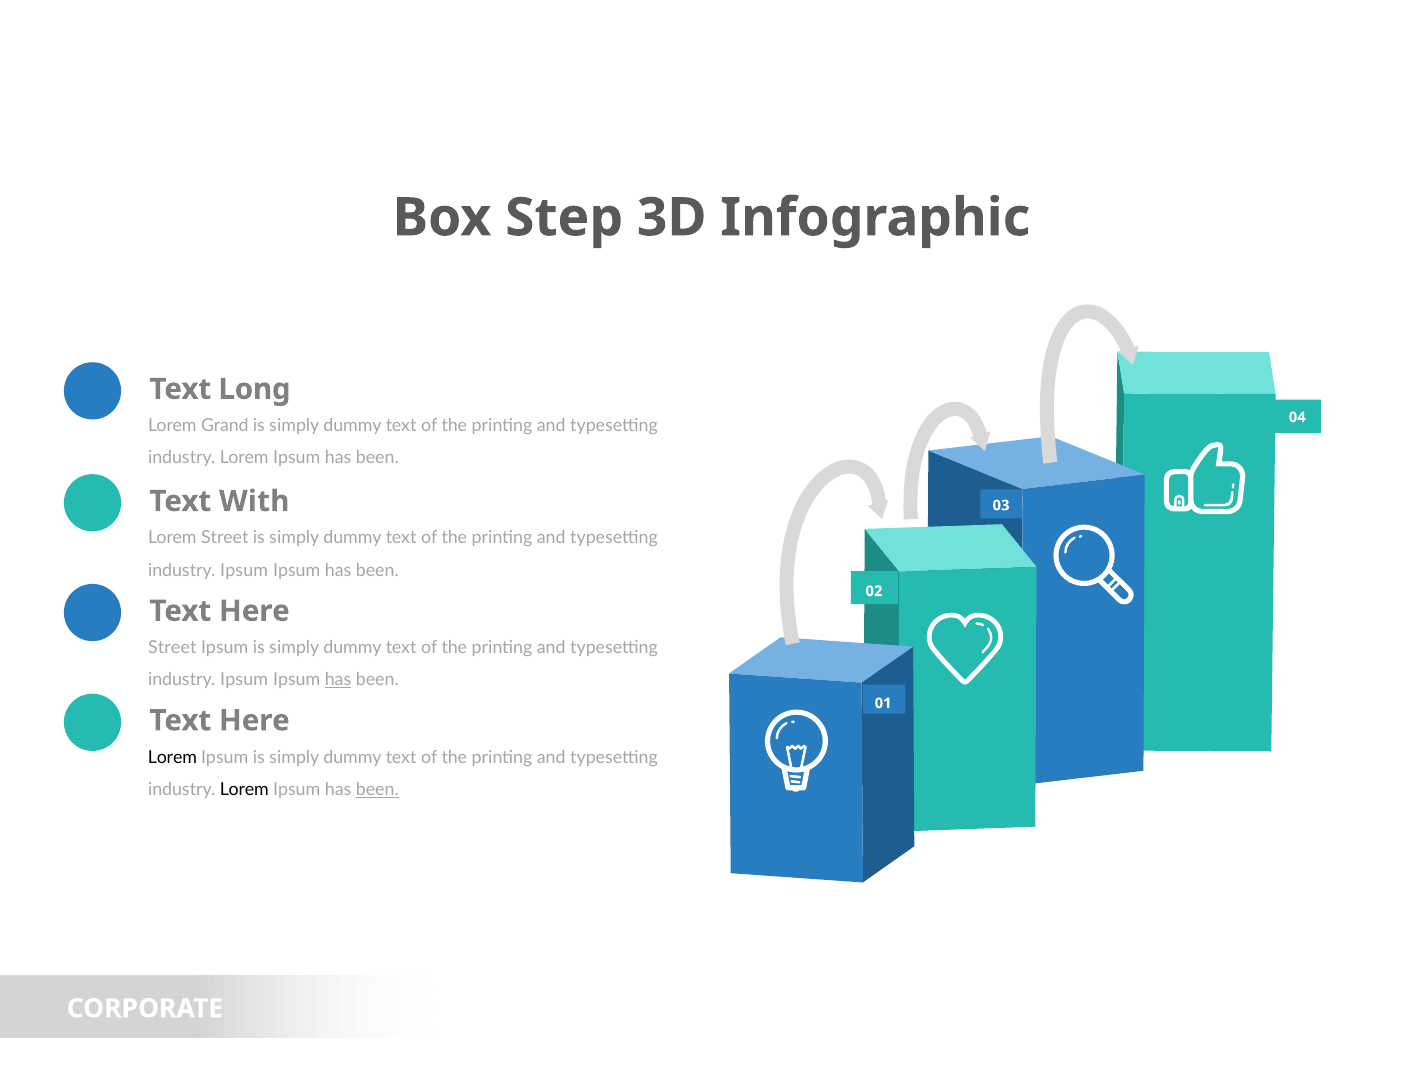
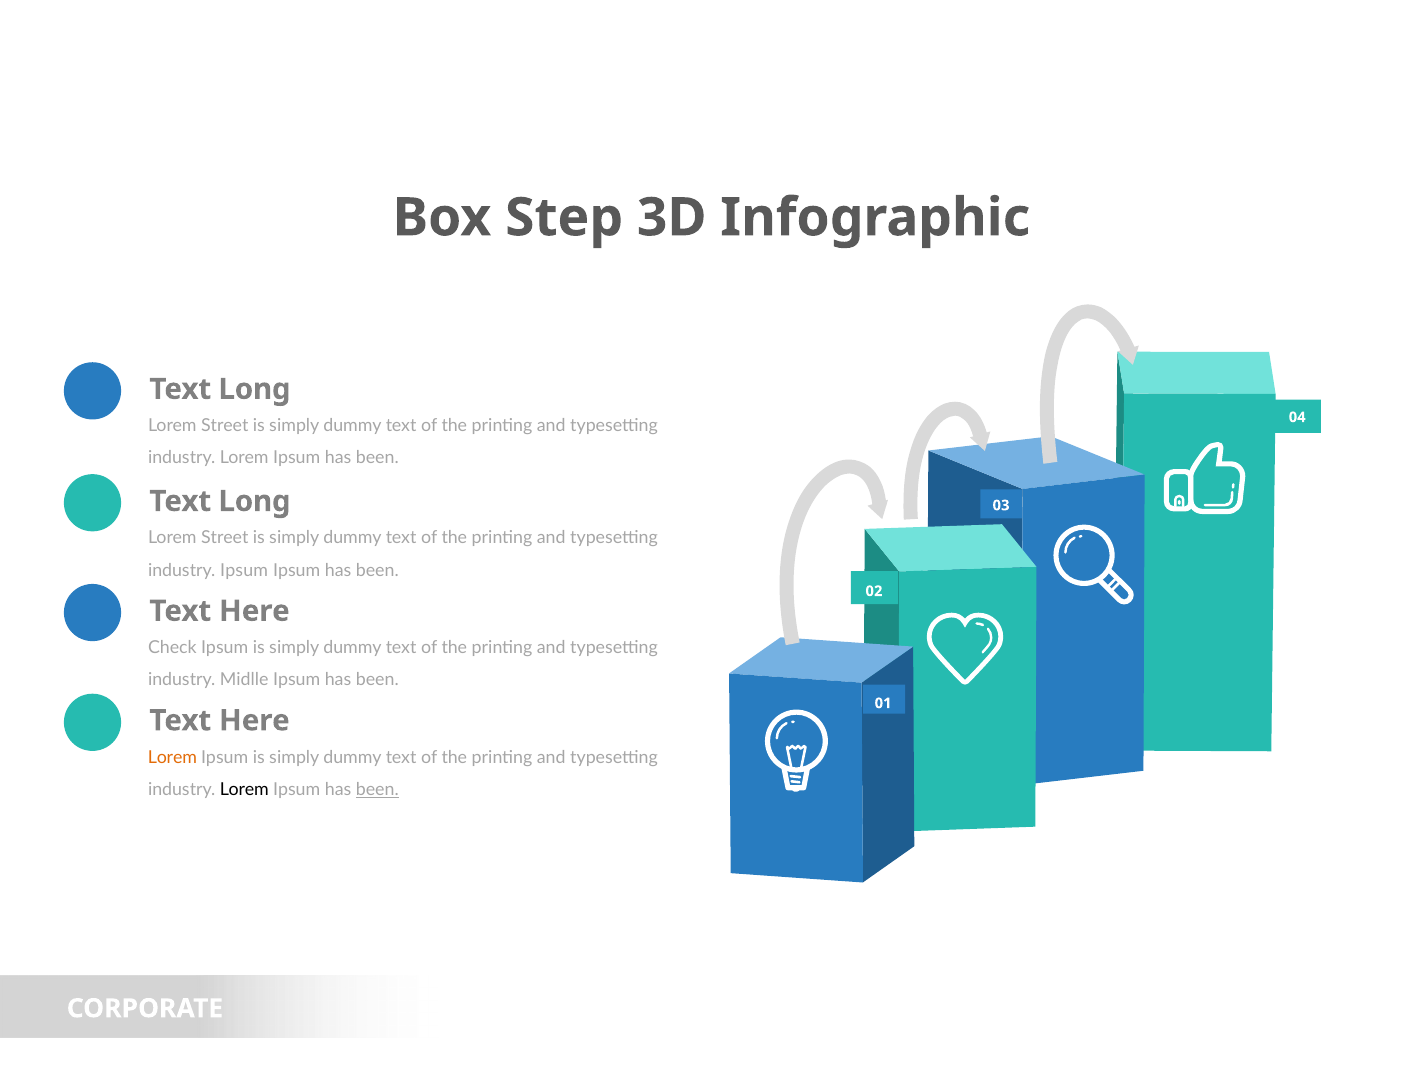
Grand: Grand -> Street (225, 426)
With: With -> Long (255, 501)
Street: Street -> Check (172, 648)
Ipsum: Ipsum -> Midlle (244, 680)
has underline: present -> none (338, 680)
Lorem colour: black -> orange (172, 758)
